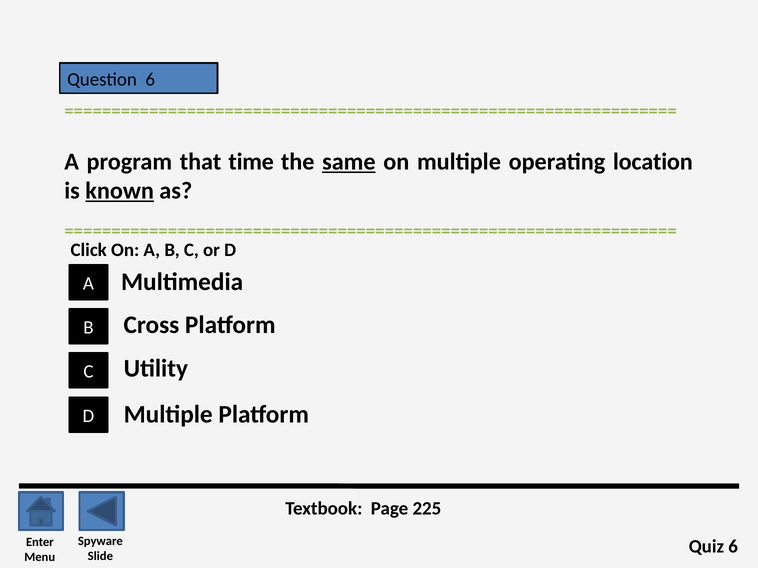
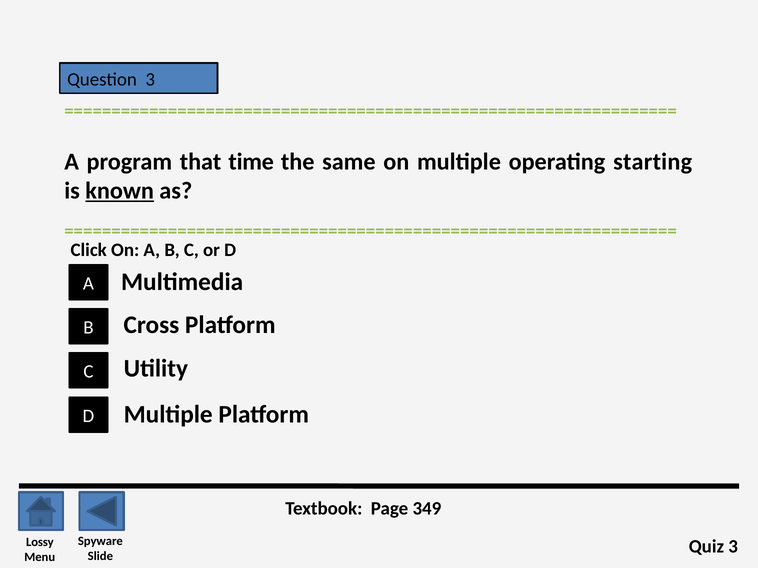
Question 6: 6 -> 3 (150, 80)
same underline: present -> none (349, 162)
location: location -> starting (653, 162)
225: 225 -> 349 (427, 509)
Enter: Enter -> Lossy (40, 542)
Quiz 6: 6 -> 3 (733, 547)
